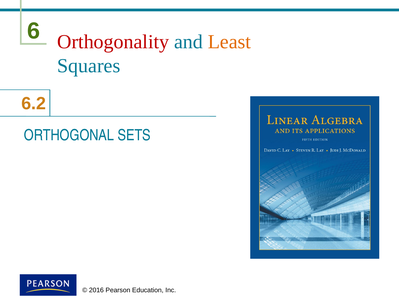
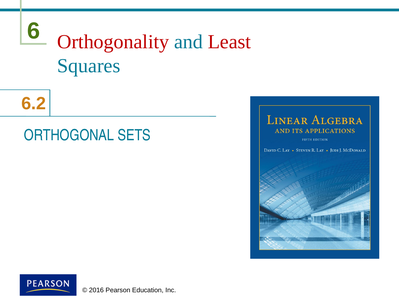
Least colour: orange -> red (229, 42)
